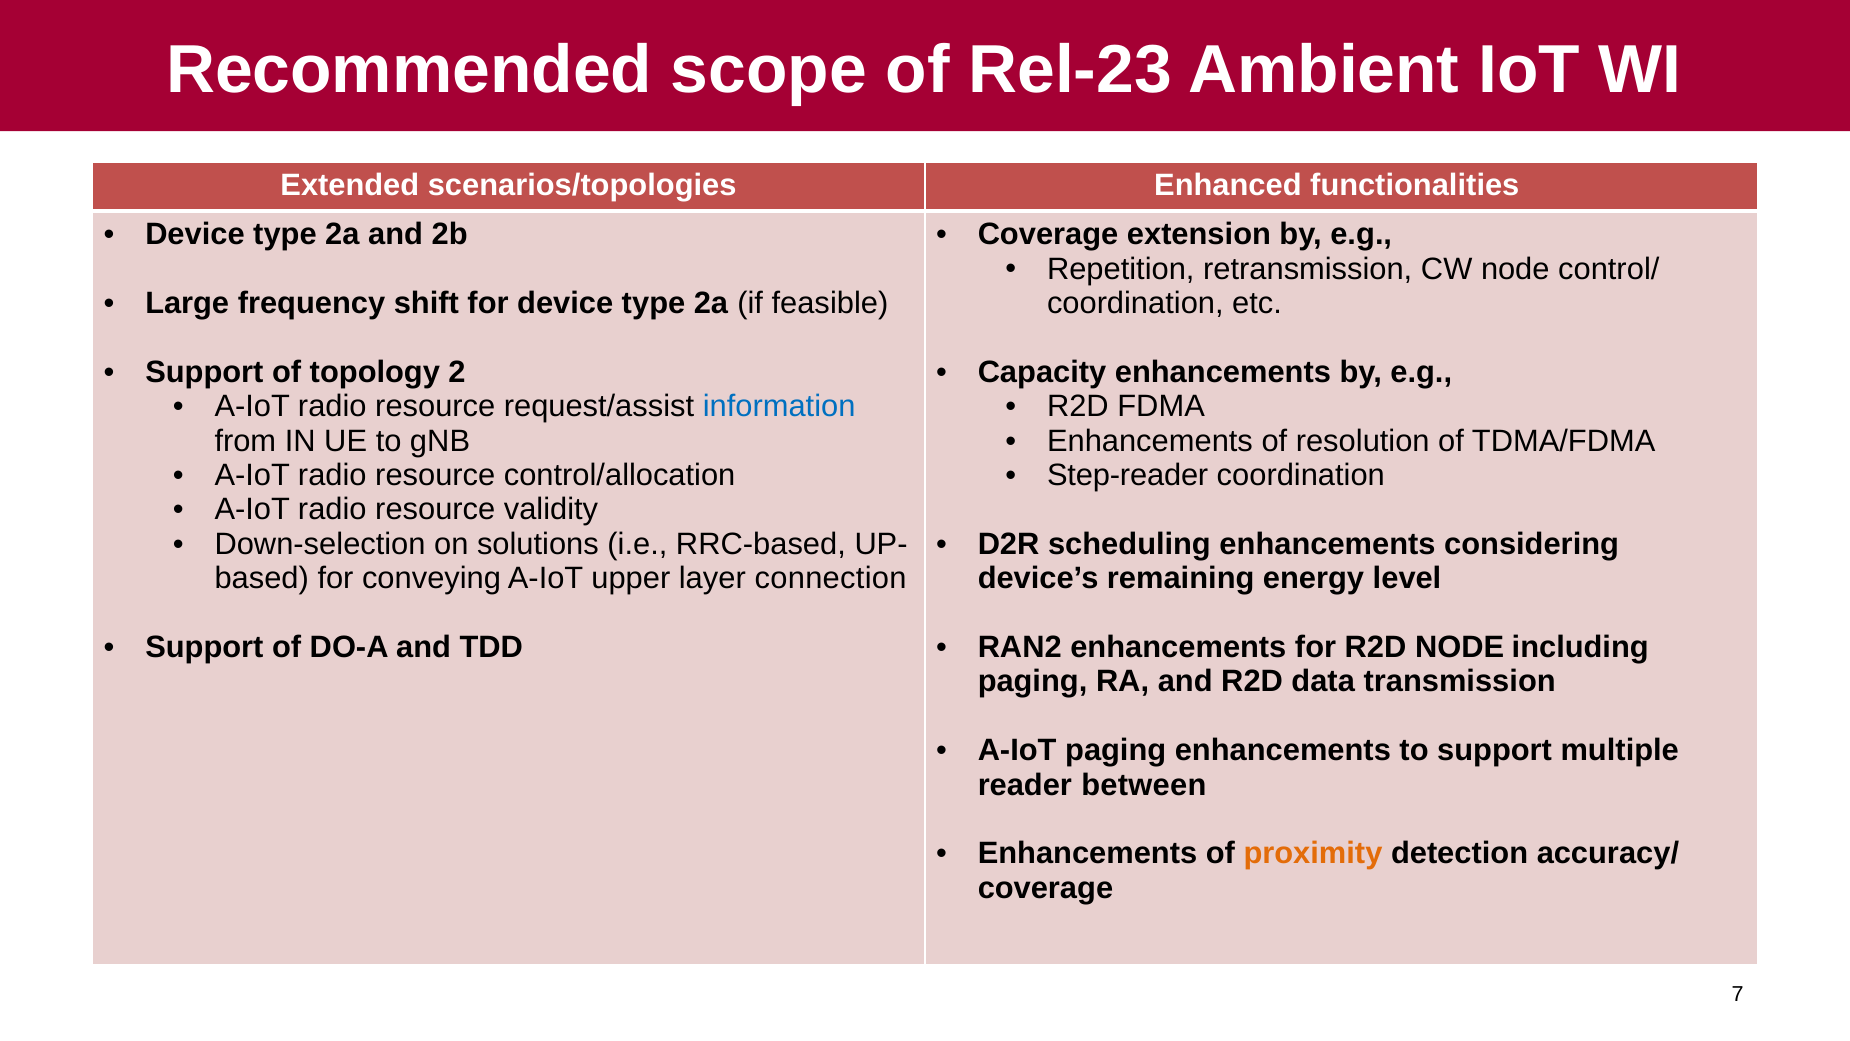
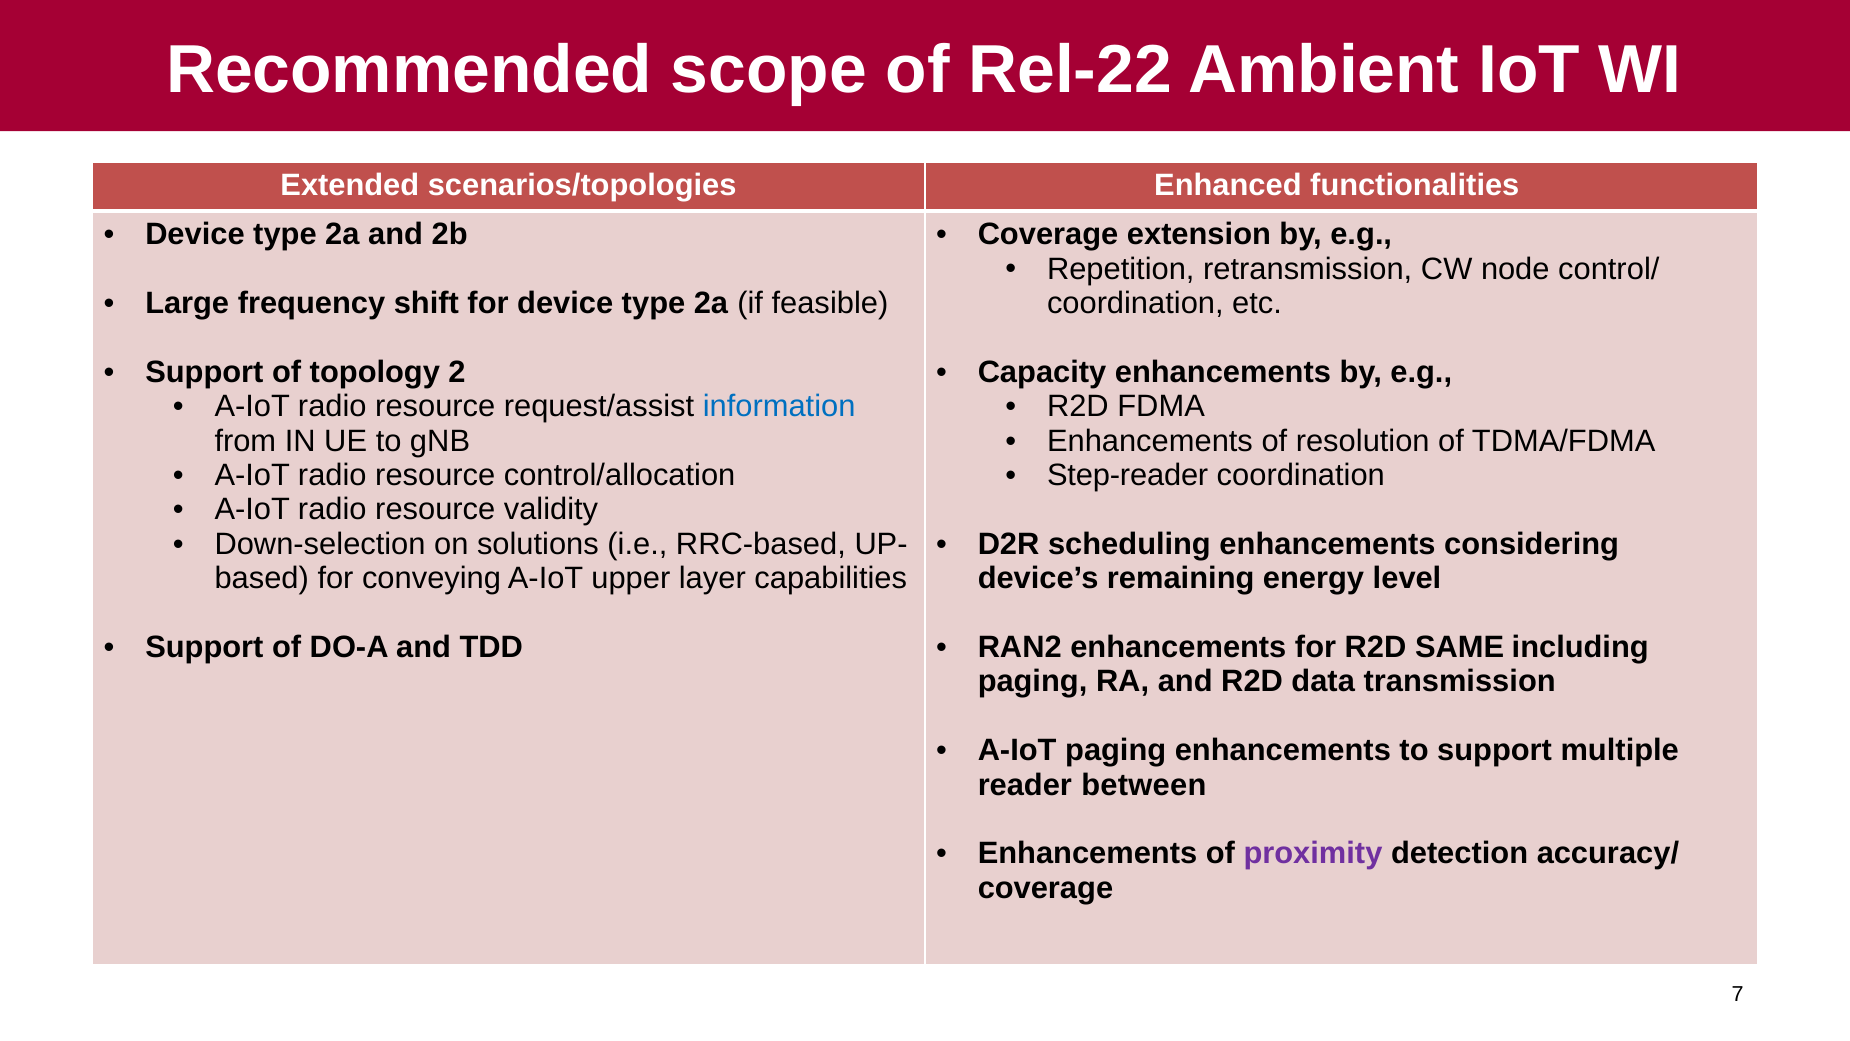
Rel-23: Rel-23 -> Rel-22 (1070, 70)
connection: connection -> capabilities (831, 578)
R2D NODE: NODE -> SAME (1460, 647)
proximity colour: orange -> purple (1313, 854)
